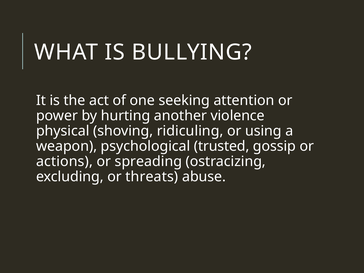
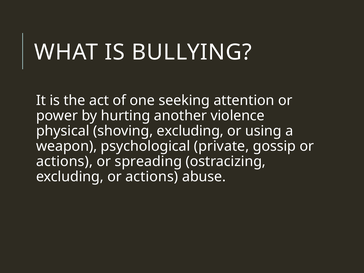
shoving ridiculing: ridiculing -> excluding (190, 131)
trusted: trusted -> private (222, 146)
excluding or threats: threats -> actions (152, 177)
